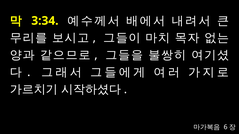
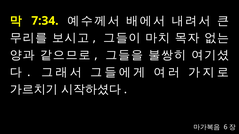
3:34: 3:34 -> 7:34 (45, 21)
